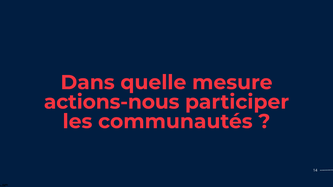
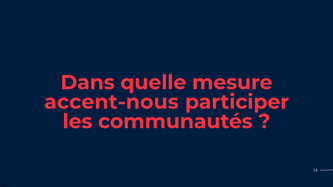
actions-nous: actions-nous -> accent-nous (111, 102)
